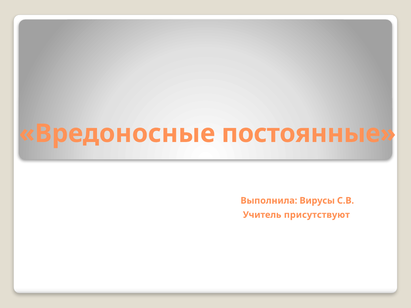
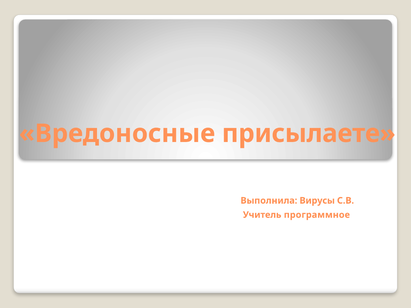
постоянные: постоянные -> присылаете (309, 134)
присутствуют: присутствуют -> программное (317, 215)
